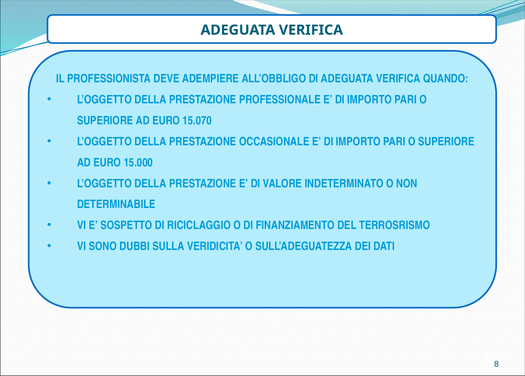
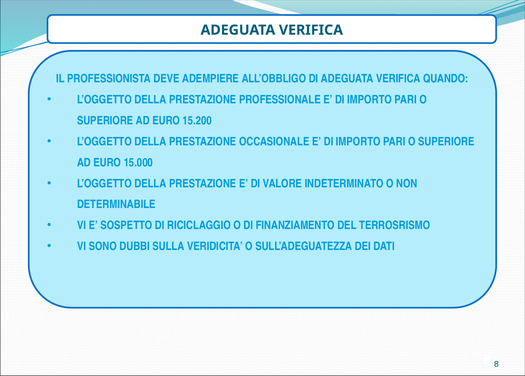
15.070: 15.070 -> 15.200 (197, 121)
